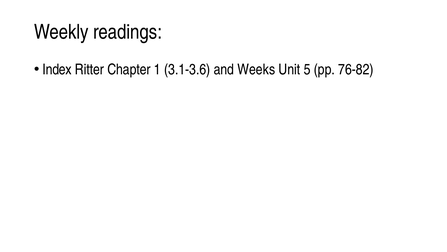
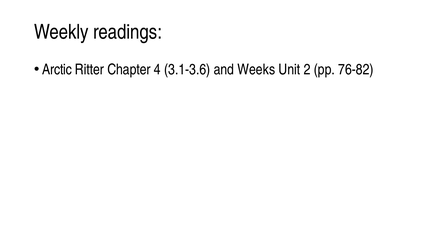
Index: Index -> Arctic (57, 70)
1: 1 -> 4 (157, 70)
5: 5 -> 2 (307, 70)
